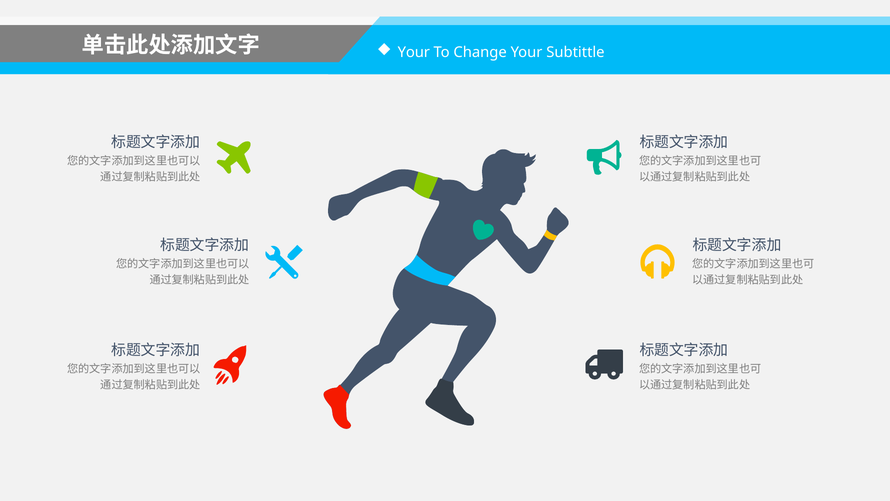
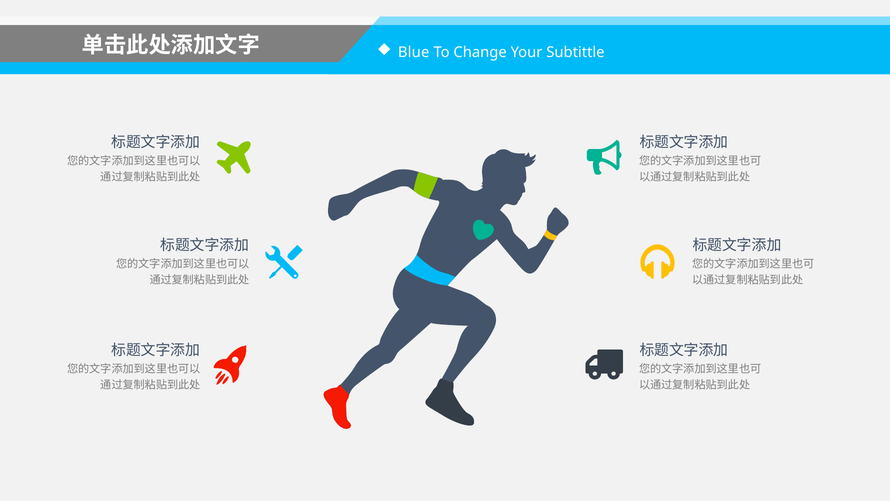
Your: Your -> Blue (414, 52)
